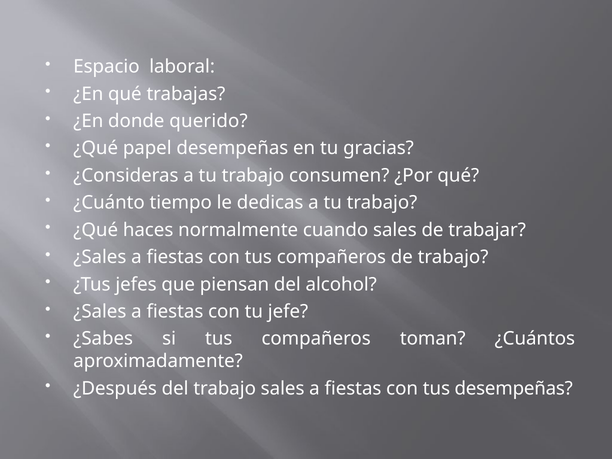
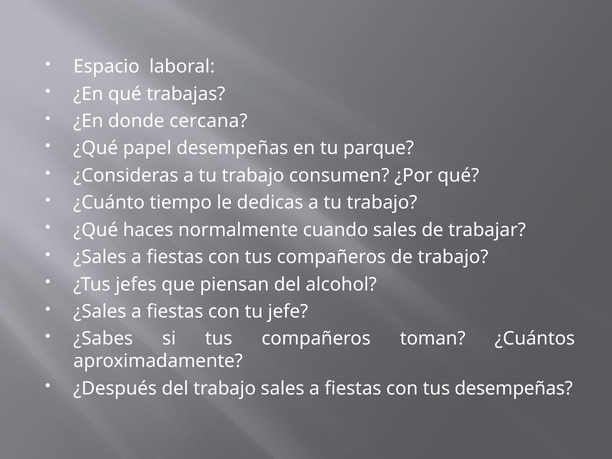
querido: querido -> cercana (209, 121)
gracias: gracias -> parque (379, 148)
